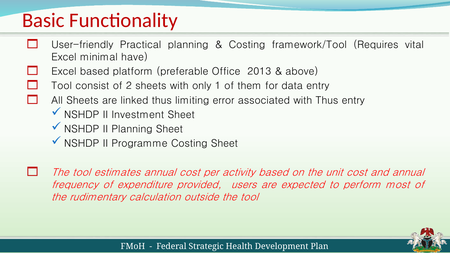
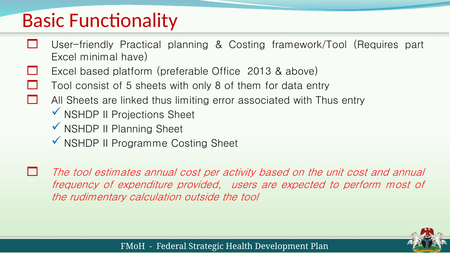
vital: vital -> part (414, 45)
2: 2 -> 5 (129, 86)
1: 1 -> 8 (218, 86)
Investment: Investment -> Projections (138, 115)
